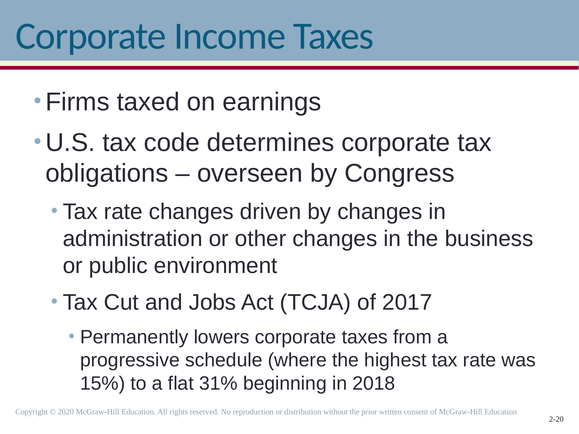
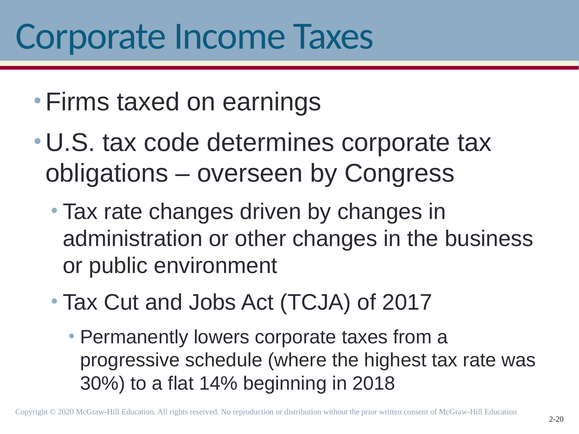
15%: 15% -> 30% (103, 384)
31%: 31% -> 14% (218, 384)
